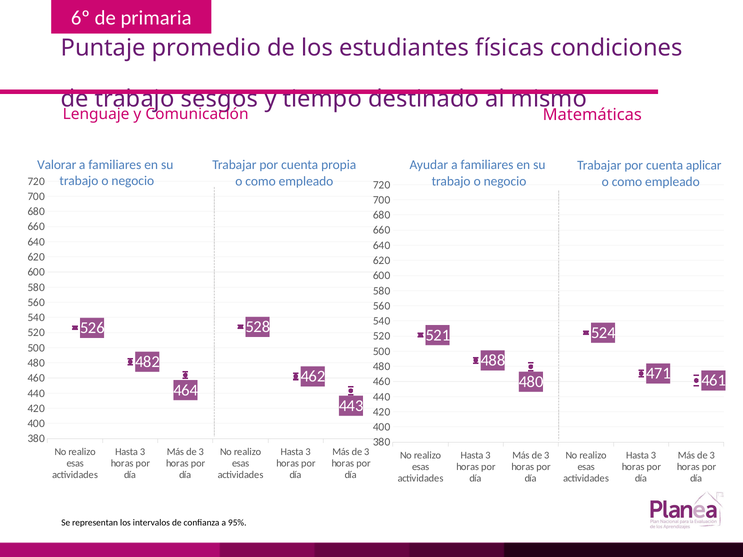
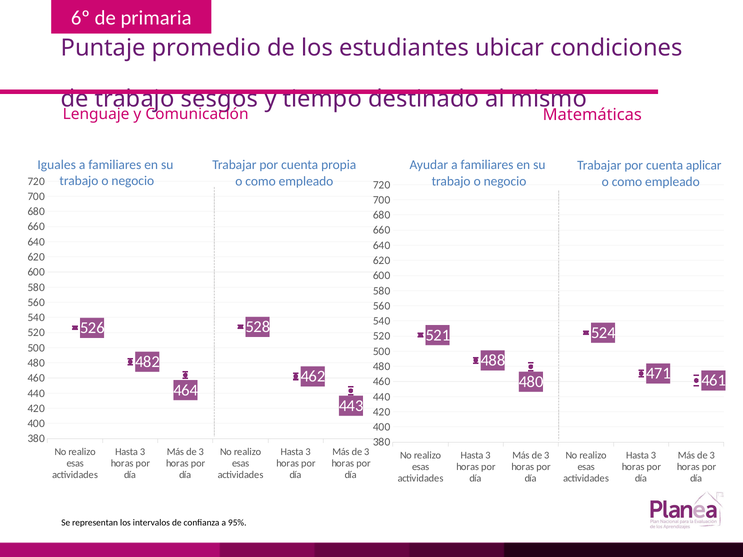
físicas: físicas -> ubicar (510, 48)
Valorar: Valorar -> Iguales (57, 165)
